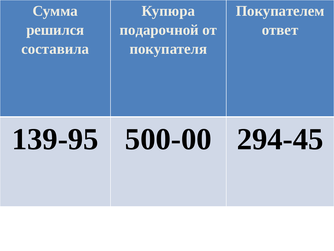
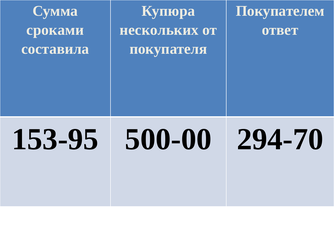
решился: решился -> сроками (55, 30)
подарочной: подарочной -> нескольких (159, 30)
139-95: 139-95 -> 153-95 (55, 139)
294-45: 294-45 -> 294-70 (280, 139)
